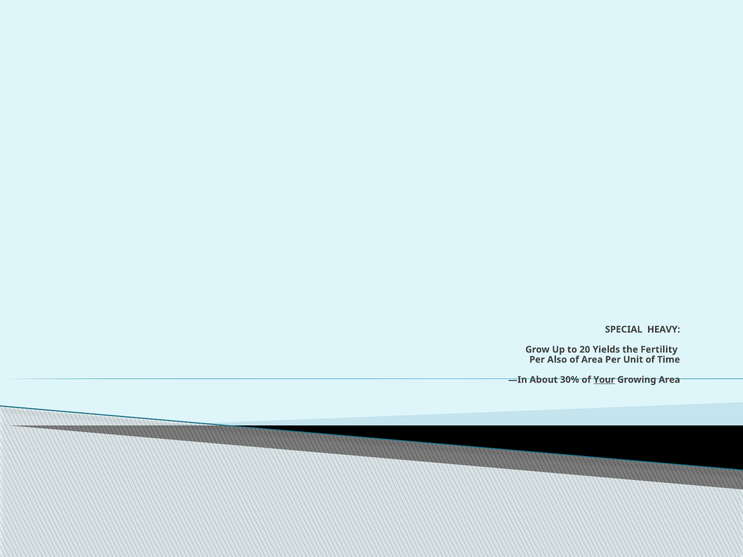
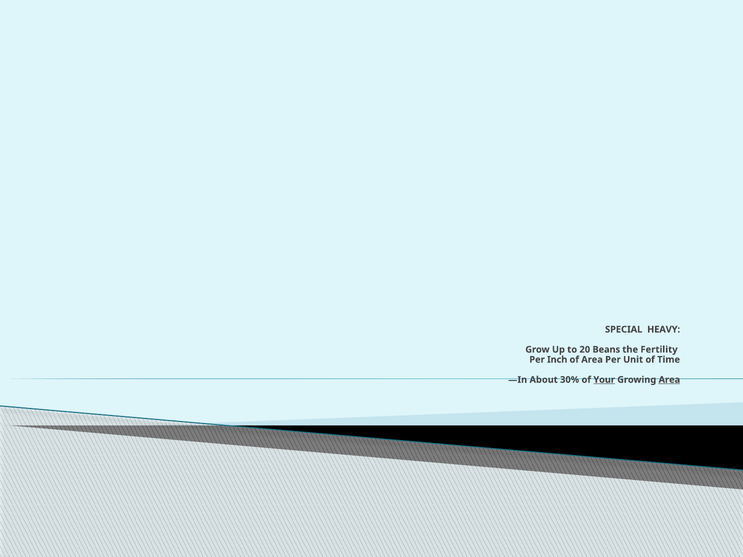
Yields: Yields -> Beans (606, 350)
Also: Also -> Inch (557, 360)
Area underline: none -> present (669, 380)
